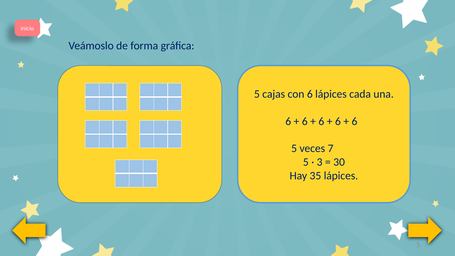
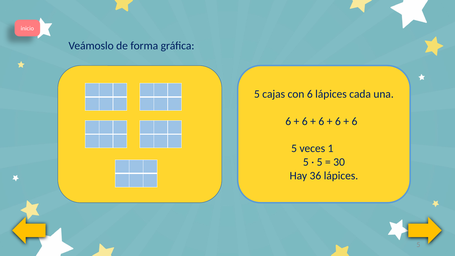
7: 7 -> 1 (331, 149)
3: 3 -> 5 (320, 162)
35: 35 -> 36 (315, 176)
